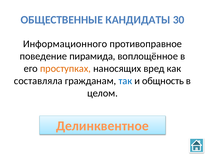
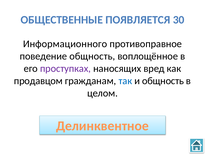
КАНДИДАТЫ: КАНДИДАТЫ -> ПОЯВЛЯЕТСЯ (138, 20)
поведение пирамида: пирамида -> общность (92, 56)
проступках colour: orange -> purple (65, 68)
составляла: составляла -> продавцом (38, 81)
